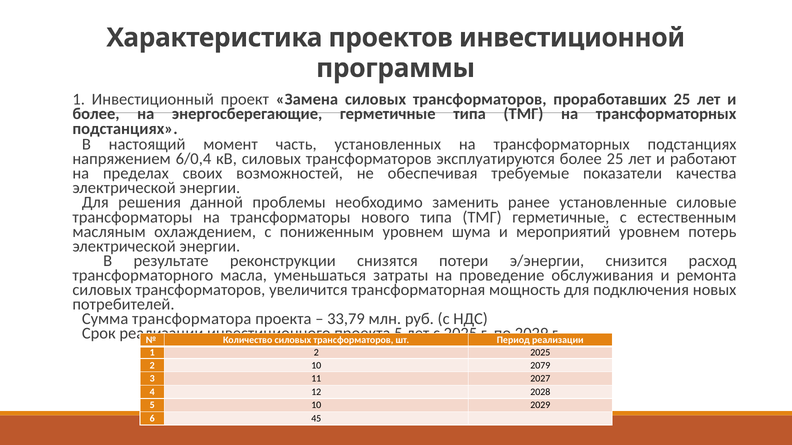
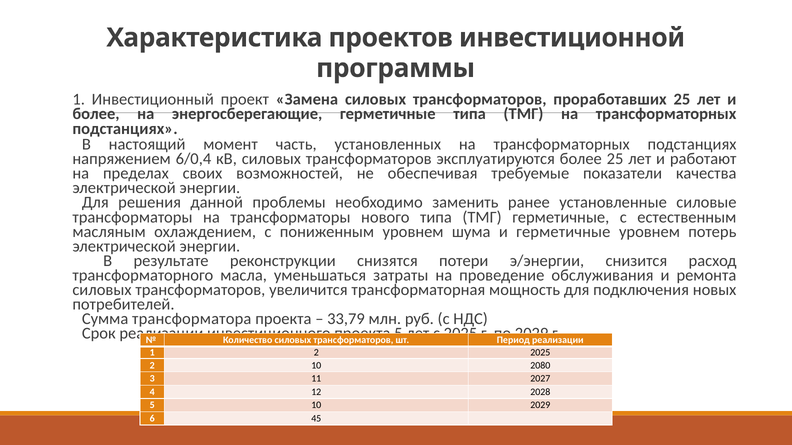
и мероприятий: мероприятий -> герметичные (563, 232)
2079: 2079 -> 2080 (540, 366)
